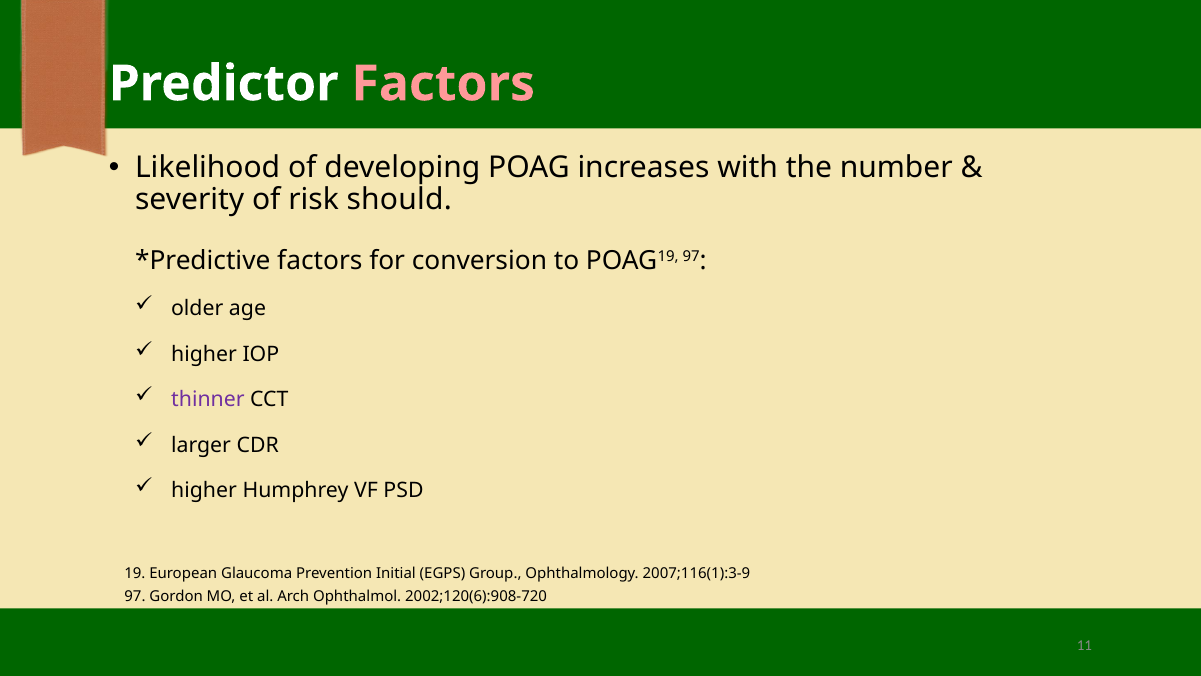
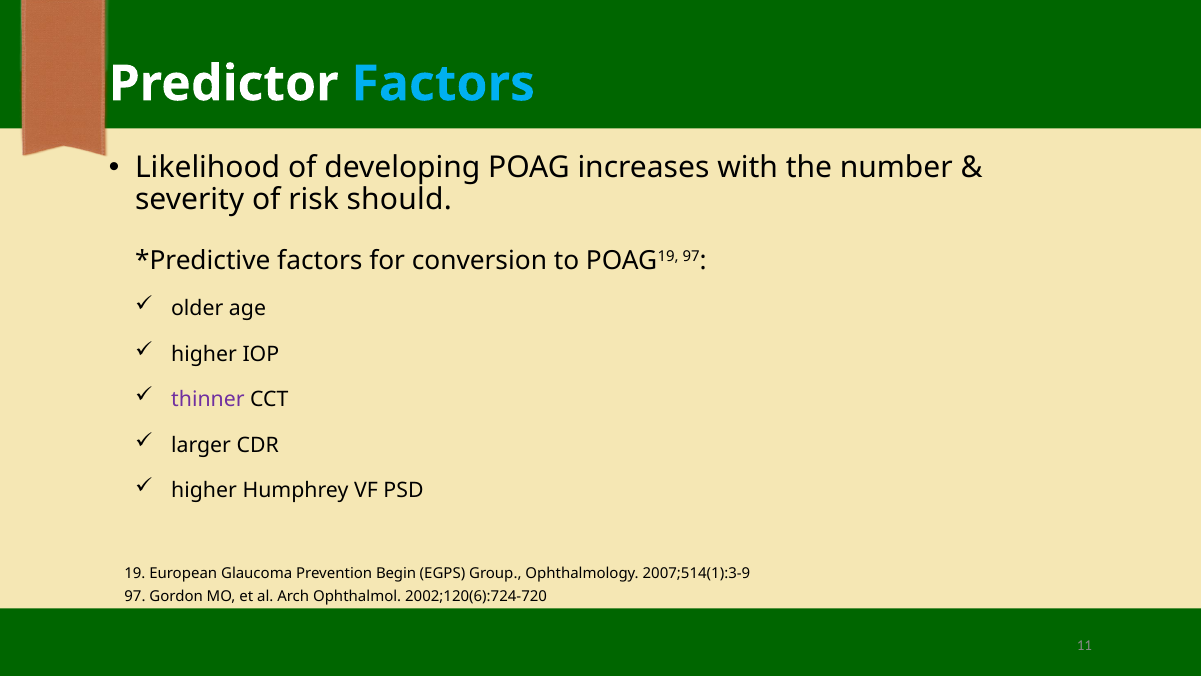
Factors colour: pink -> light blue (443, 84)
Initial: Initial -> Begin (396, 573)
2007;116(1):3-9: 2007;116(1):3-9 -> 2007;514(1):3-9 (696, 573)
2002;120(6):908-720: 2002;120(6):908-720 -> 2002;120(6):724-720 (476, 596)
